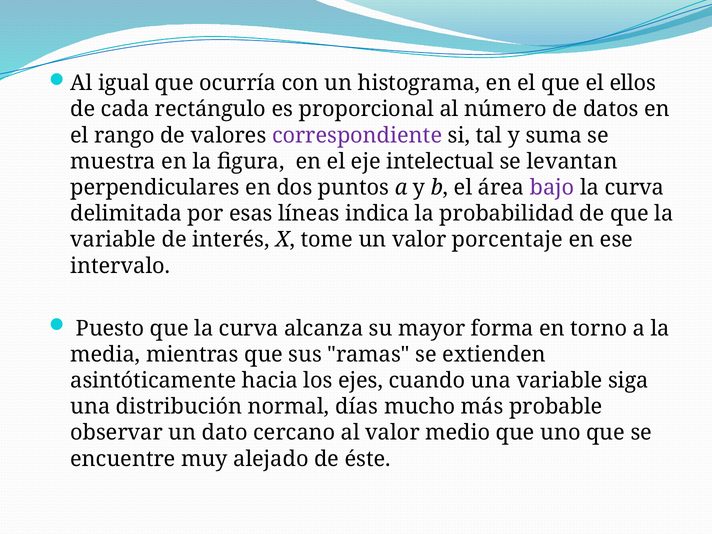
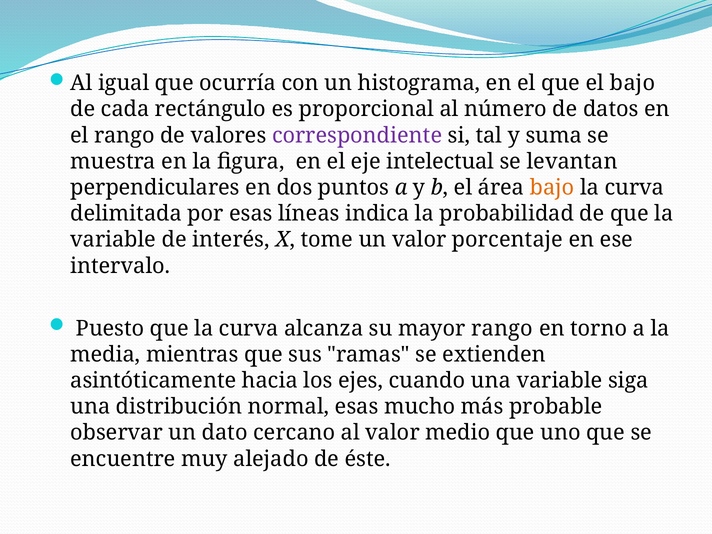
el ellos: ellos -> bajo (633, 83)
bajo colour: purple -> orange (552, 188)
mayor forma: forma -> rango (502, 328)
normal días: días -> esas (357, 407)
